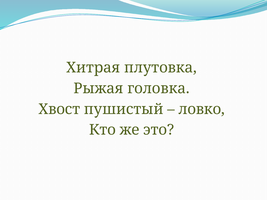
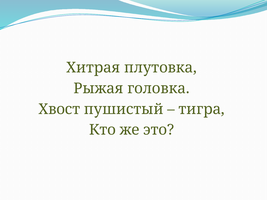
ловко: ловко -> тигра (202, 109)
